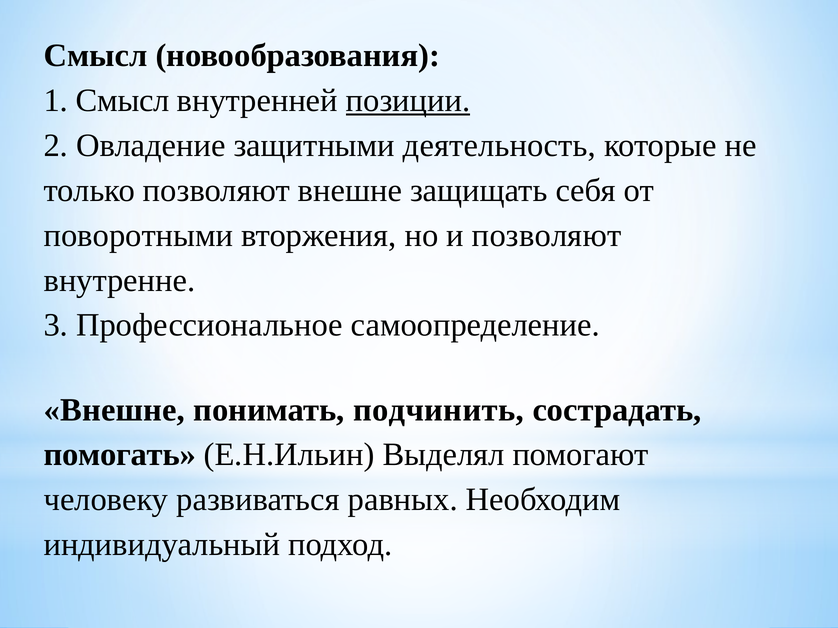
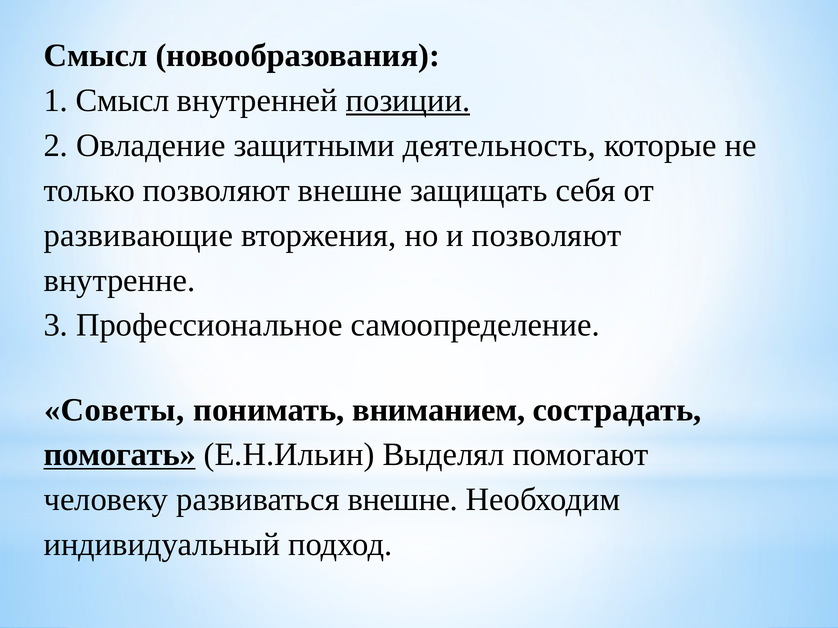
поворотными: поворотными -> развивающие (138, 236)
Внешне: Внешне -> Советы (114, 410)
подчинить: подчинить -> вниманием (439, 410)
помогать underline: none -> present (120, 455)
развиваться равных: равных -> внешне (403, 500)
